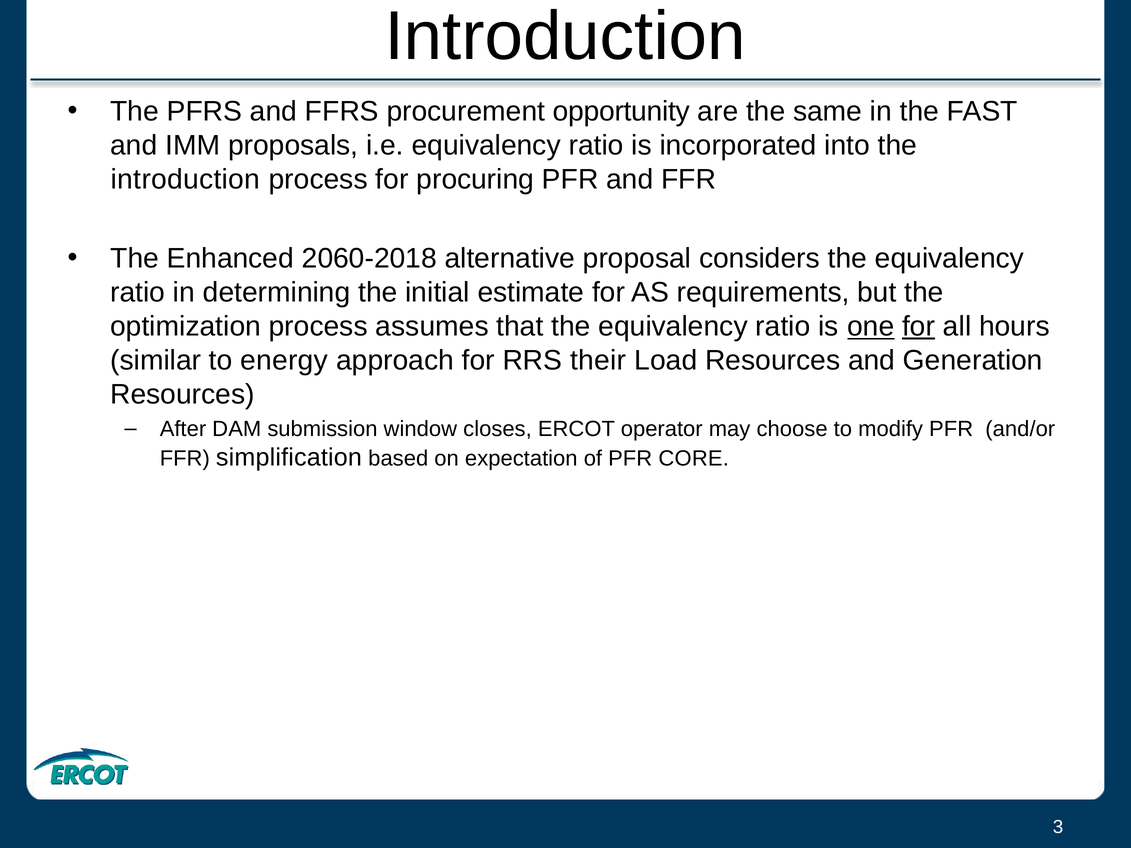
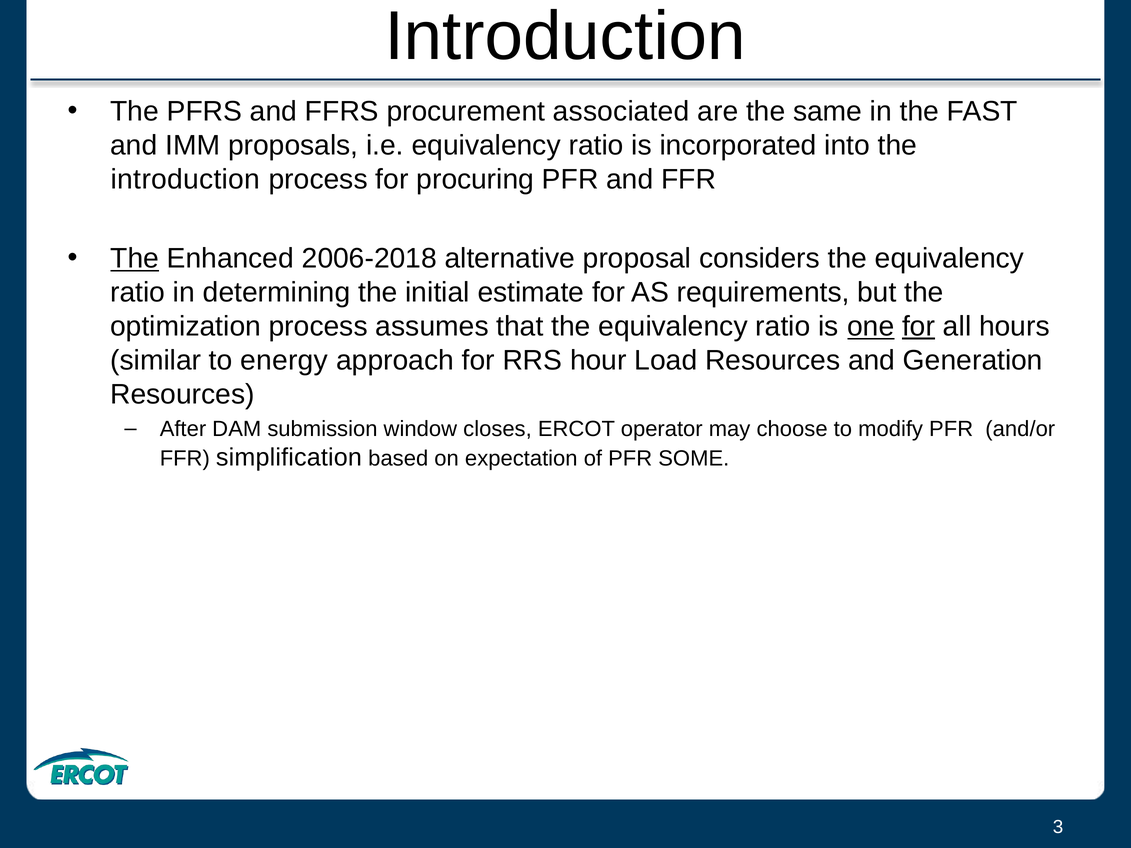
opportunity: opportunity -> associated (621, 112)
The underline: none -> present (135, 259)
2060-2018: 2060-2018 -> 2006-2018 (369, 259)
their: their -> hour (598, 360)
CORE: CORE -> SOME (694, 459)
